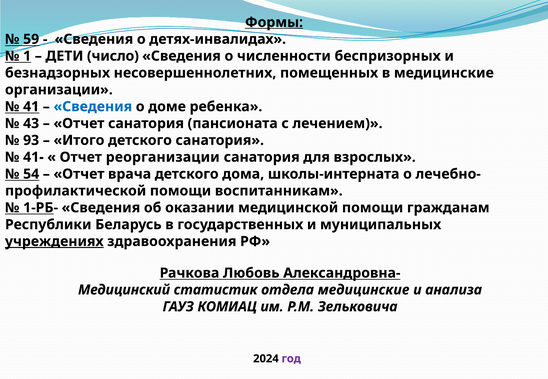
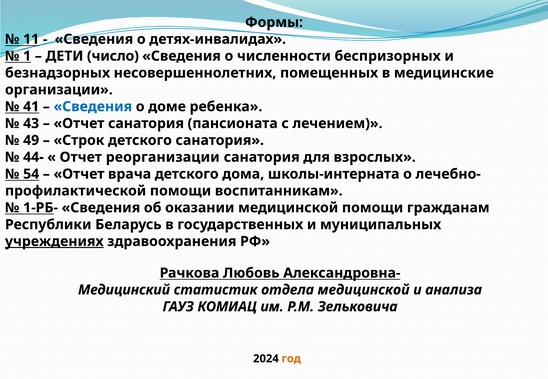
Формы underline: present -> none (274, 22)
59: 59 -> 11 (31, 39)
93: 93 -> 49 (31, 140)
Итого: Итого -> Строк (79, 140)
41-: 41- -> 44- (33, 157)
отдела медицинские: медицинские -> медицинской (364, 290)
год colour: purple -> orange (291, 359)
